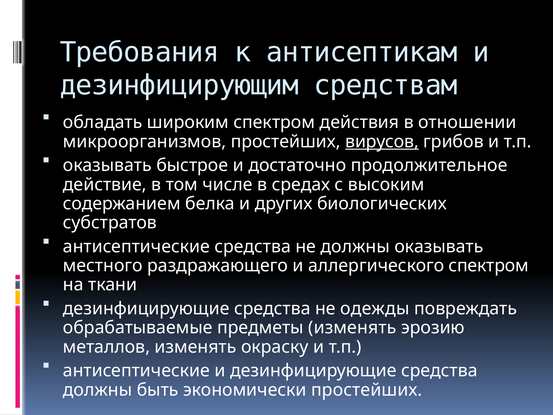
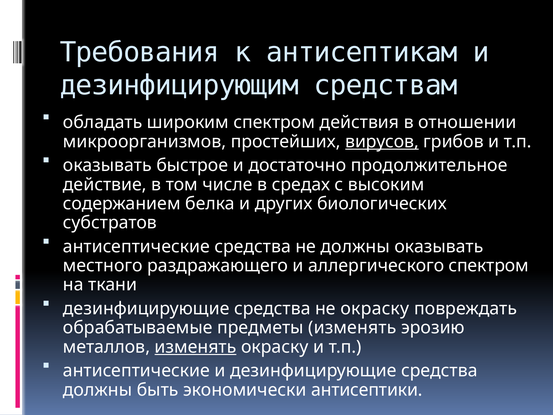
не одежды: одежды -> окраску (375, 309)
изменять underline: none -> present (196, 347)
экономически простейших: простейших -> антисептики (367, 390)
